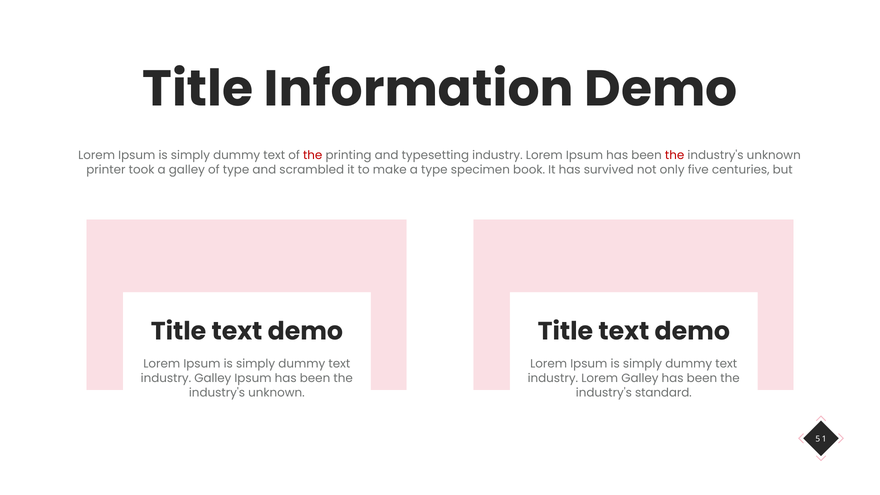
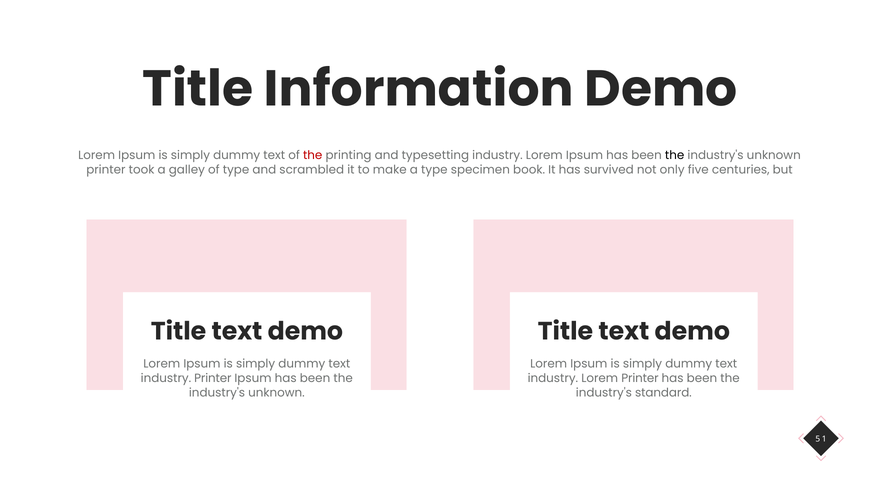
the colour: red -> black (675, 155)
industry Galley: Galley -> Printer (213, 378)
Lorem Galley: Galley -> Printer (640, 378)
